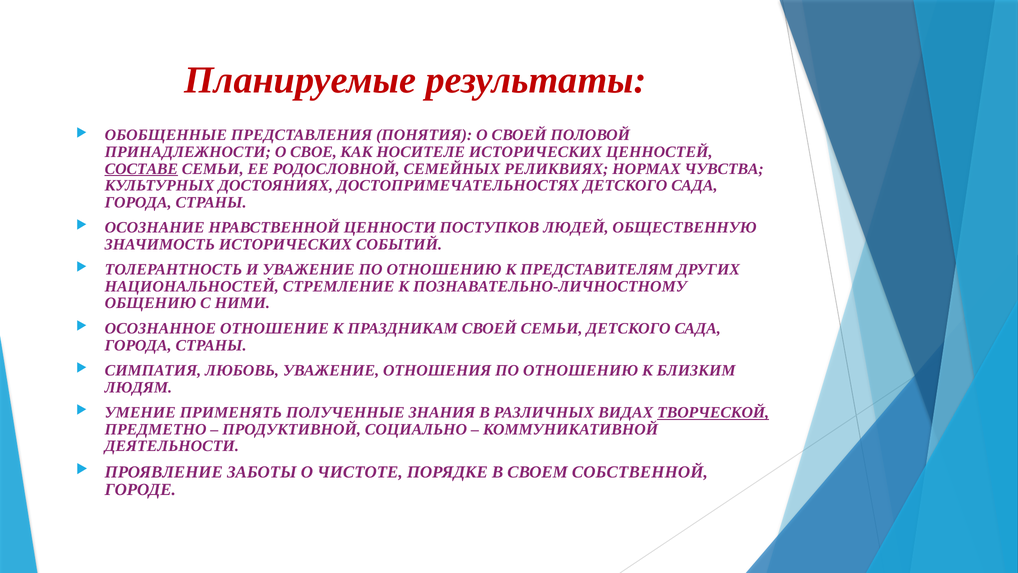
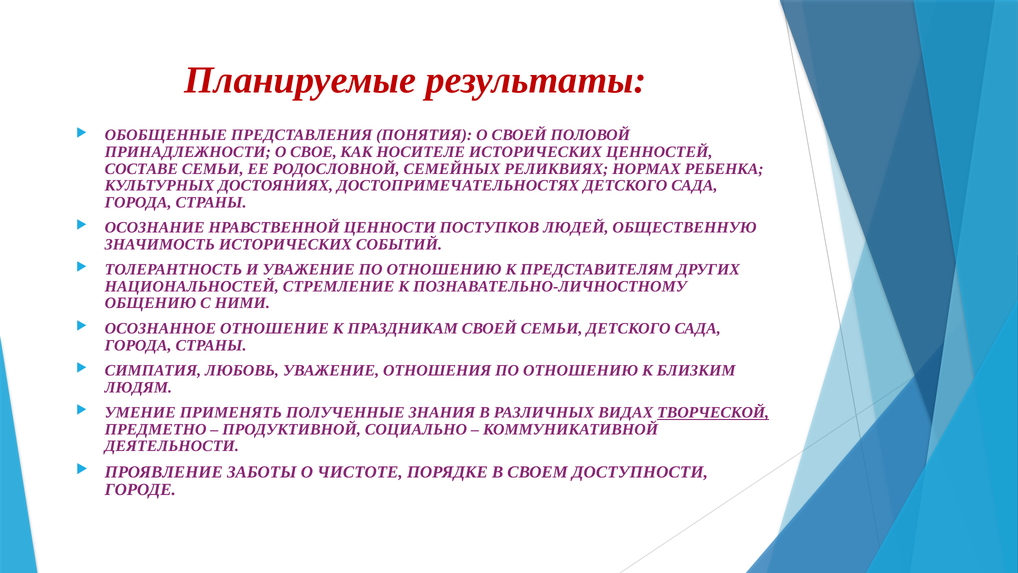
СОСТАВЕ underline: present -> none (141, 169)
ЧУВСТВА: ЧУВСТВА -> РЕБЕНКА (724, 169)
СОБСТВЕННОЙ: СОБСТВЕННОЙ -> ДОСТУПНОСТИ (640, 472)
